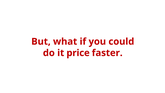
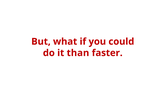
price: price -> than (78, 53)
